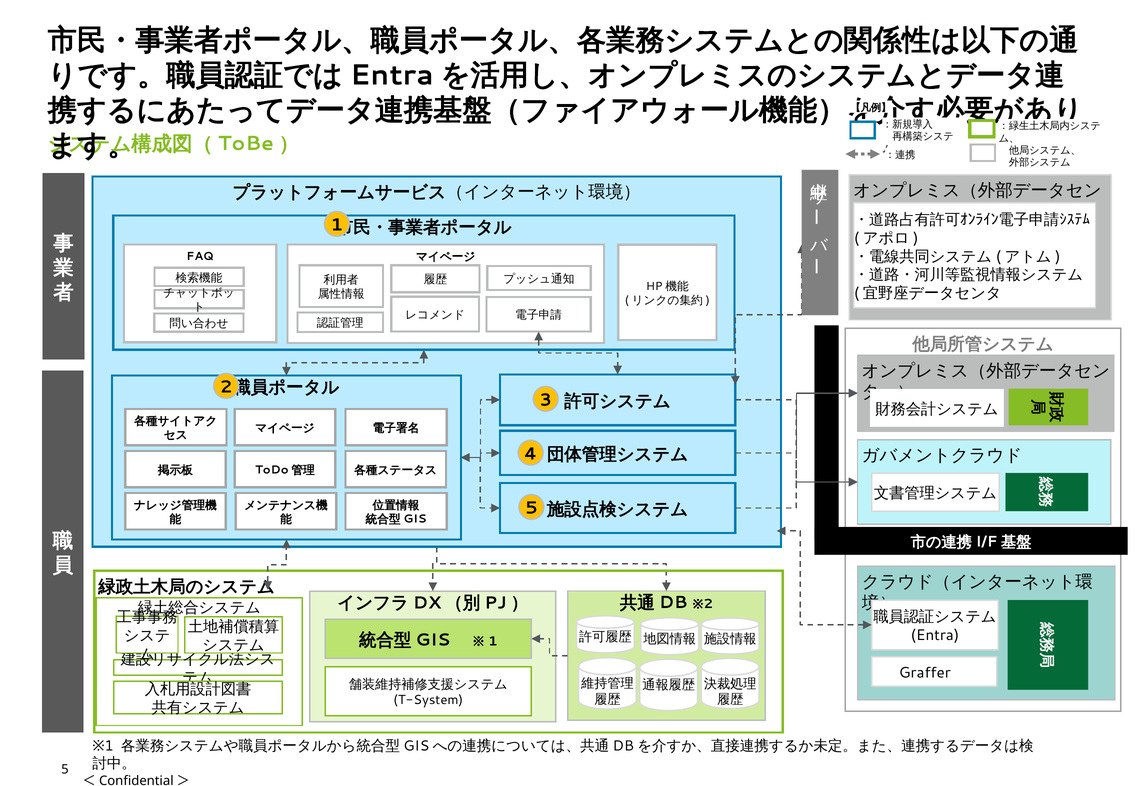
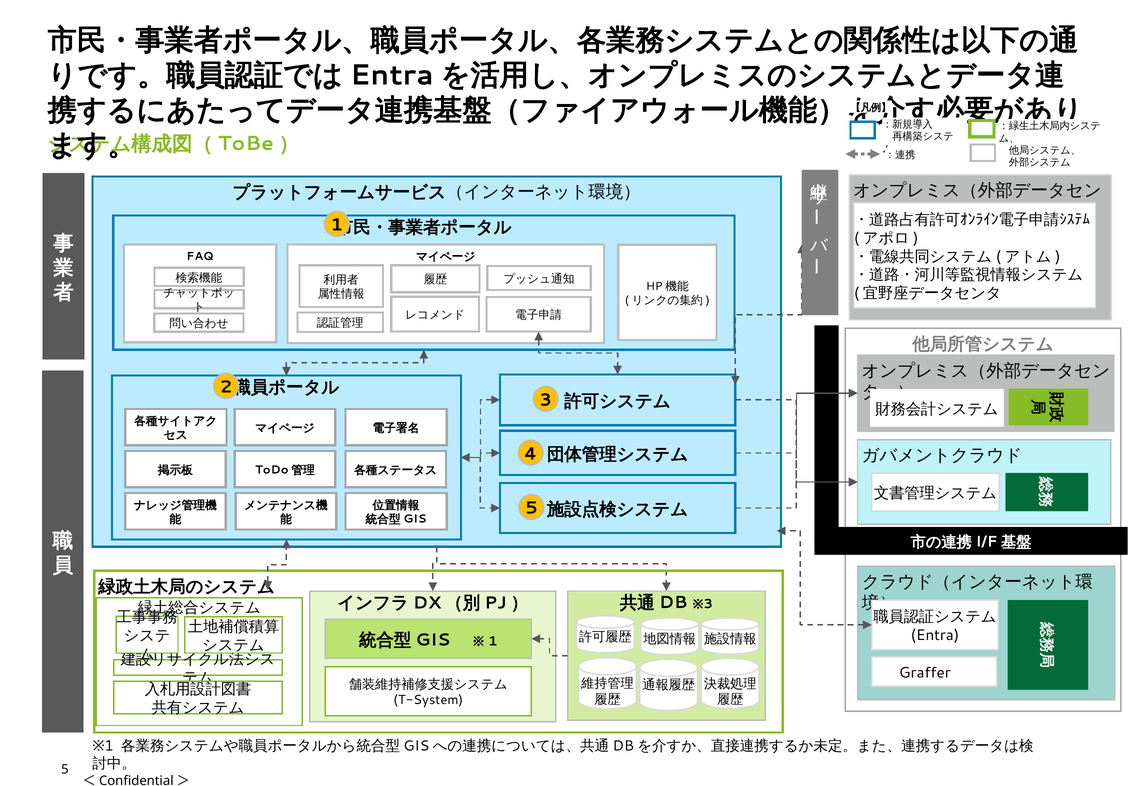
2: 2 -> 3 (708, 604)
